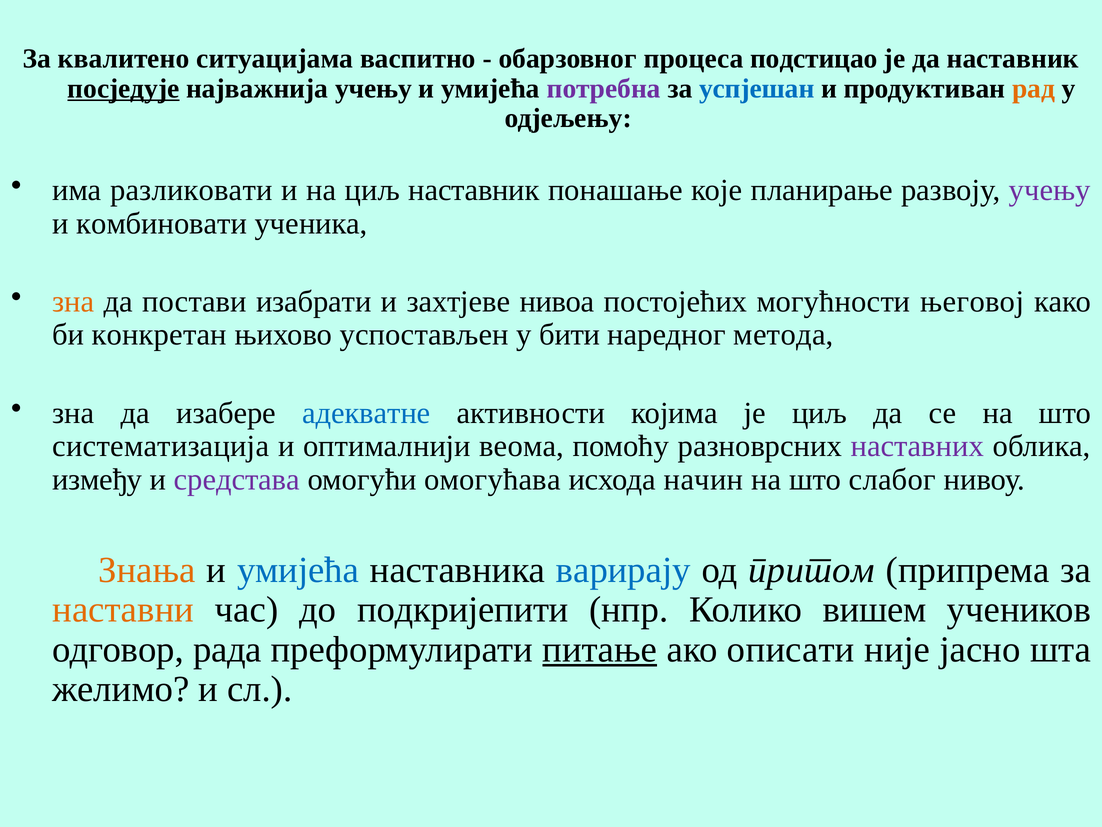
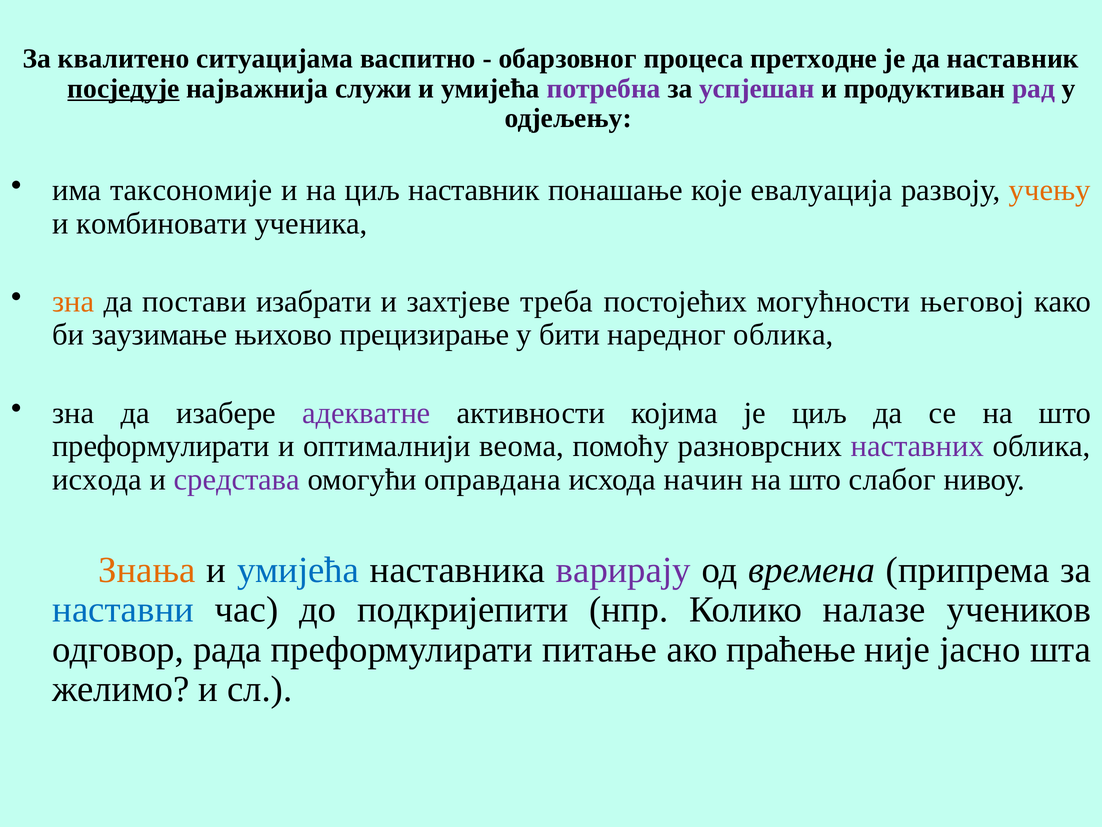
подстицао: подстицао -> претходне (814, 59)
најважнија учењу: учењу -> служи (374, 88)
успјешан colour: blue -> purple (757, 88)
рад colour: orange -> purple (1034, 88)
разликовати: разликовати -> таксономије (191, 190)
планирање: планирање -> евалуација (822, 190)
учењу colour: purple -> orange (1050, 190)
нивоа: нивоа -> треба (557, 302)
конкретан: конкретан -> заузимање (160, 335)
успостављен: успостављен -> прецизирање (425, 335)
наредног метода: метода -> облика (783, 335)
адекватне colour: blue -> purple (366, 413)
систематизација: систематизација -> преформулирати (161, 446)
између: између -> исхода (97, 479)
омогућава: омогућава -> оправдана (492, 479)
варирају colour: blue -> purple (623, 570)
притом: притом -> времена (812, 570)
наставни colour: orange -> blue (123, 609)
вишем: вишем -> налазе (874, 609)
питање underline: present -> none (600, 649)
описати: описати -> праћење (791, 649)
